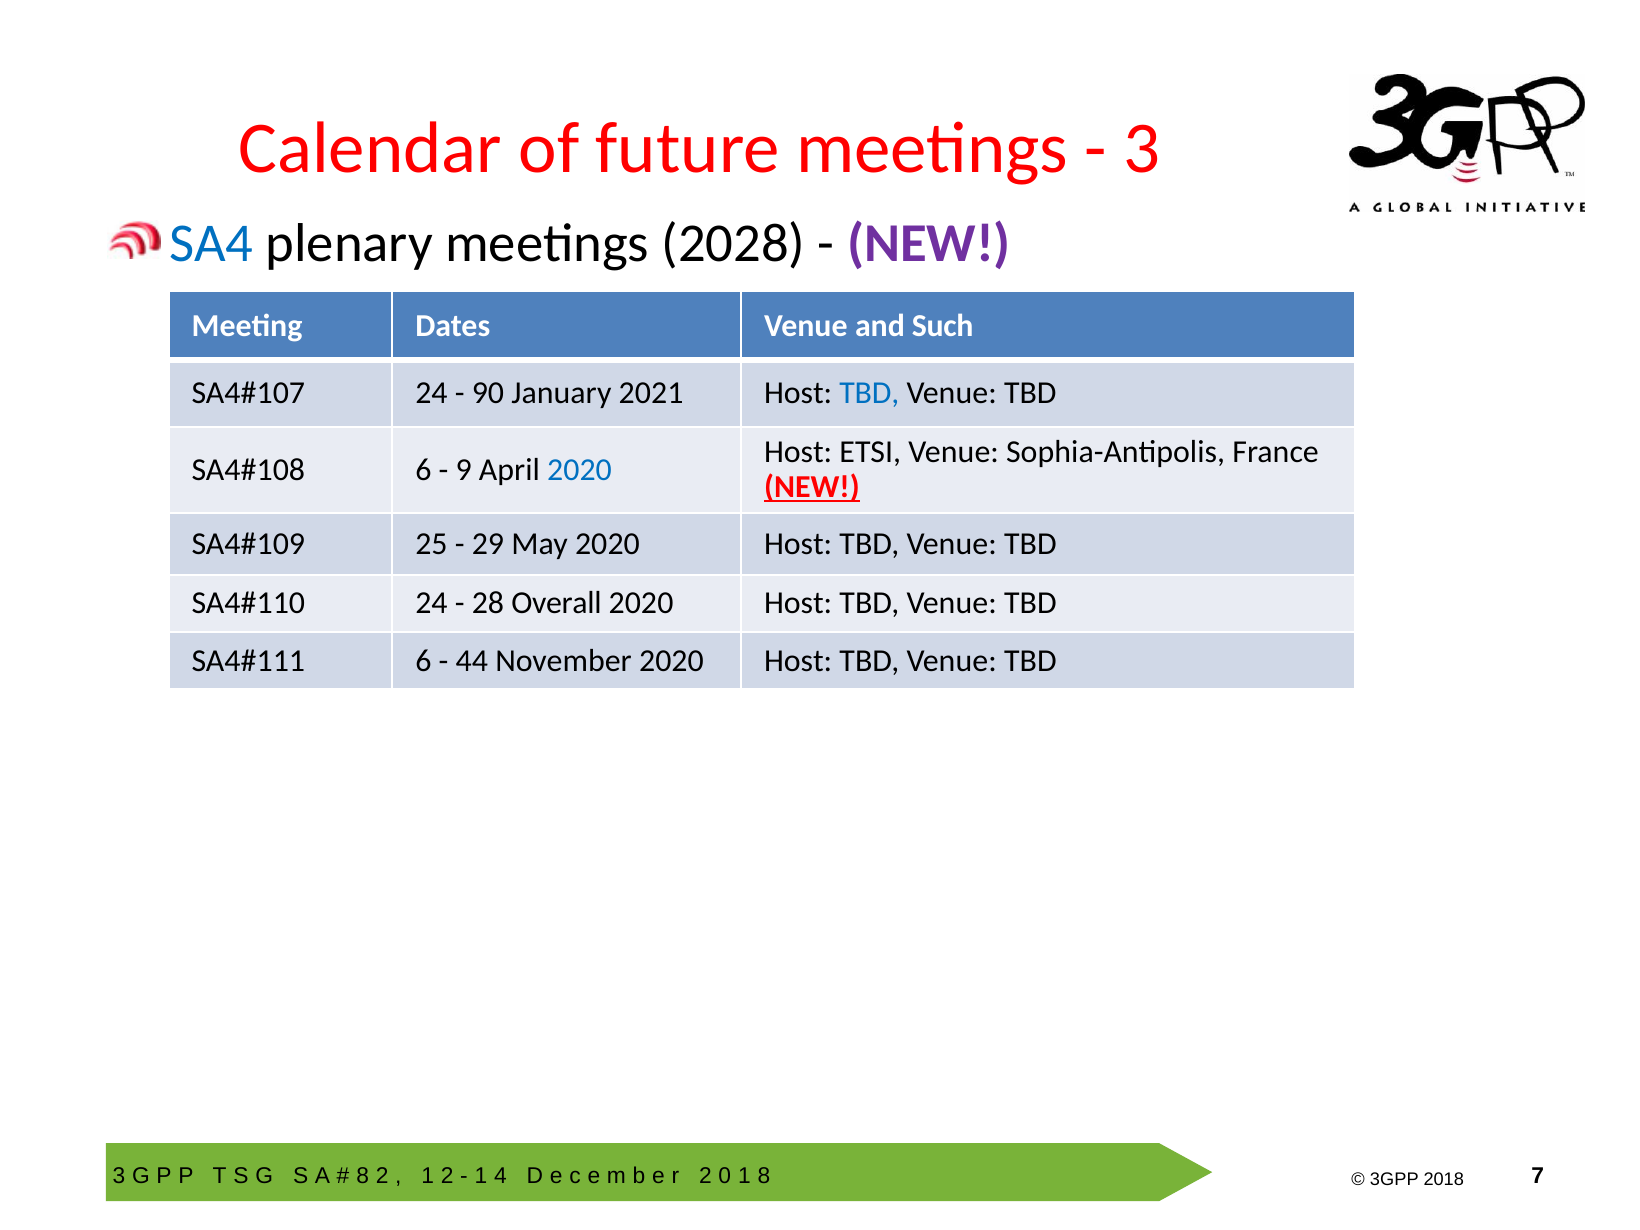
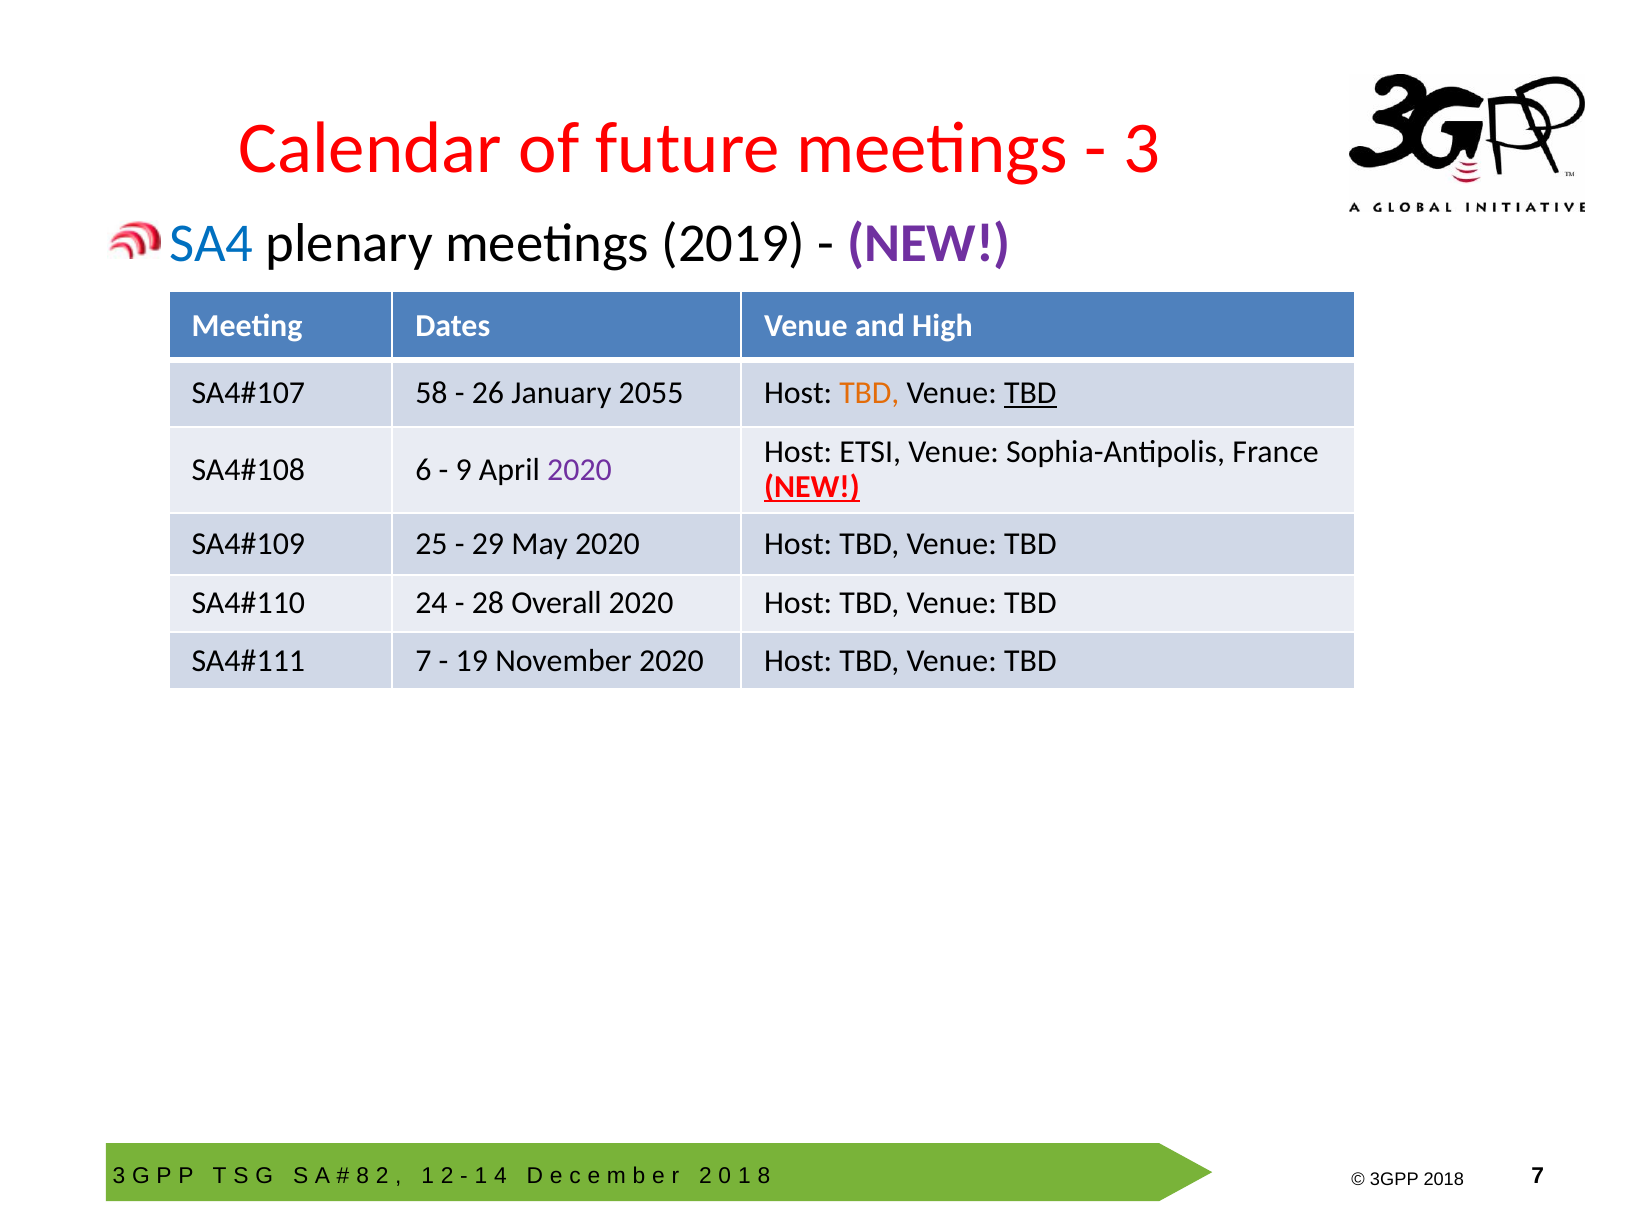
2028: 2028 -> 2019 (734, 243)
Such: Such -> High (942, 326)
24: 24 -> 58 (431, 393)
90: 90 -> 26 (488, 393)
2021: 2021 -> 2055 (651, 393)
TBD colour: blue -> orange (869, 393)
TBD underline: none -> present (1030, 393)
2020 colour: blue -> purple (580, 470)
6: 6 -> 7 (423, 661)
44: 44 -> 19 (472, 661)
